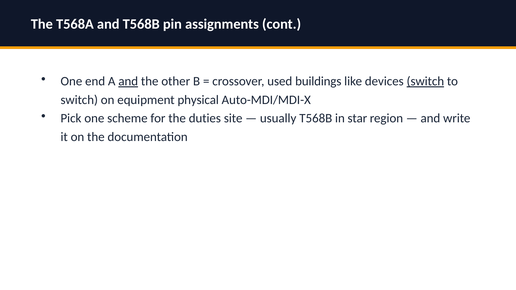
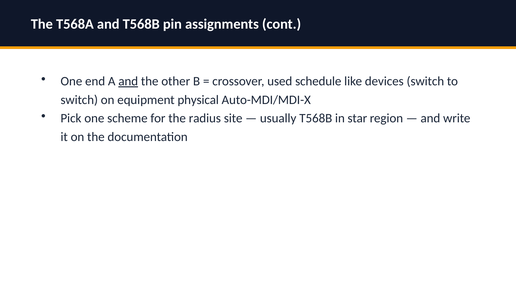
buildings: buildings -> schedule (318, 81)
switch underline: present -> none (425, 81)
duties: duties -> radius (205, 118)
